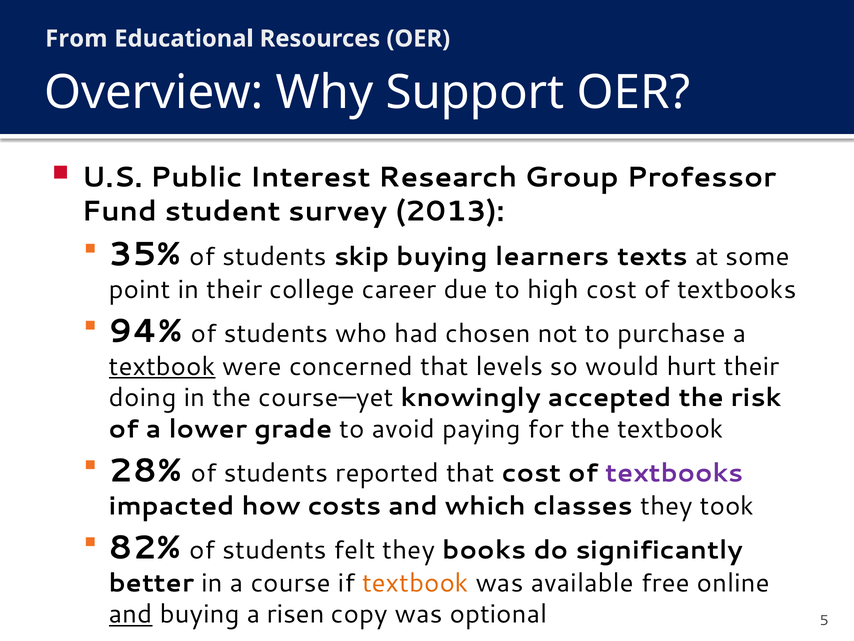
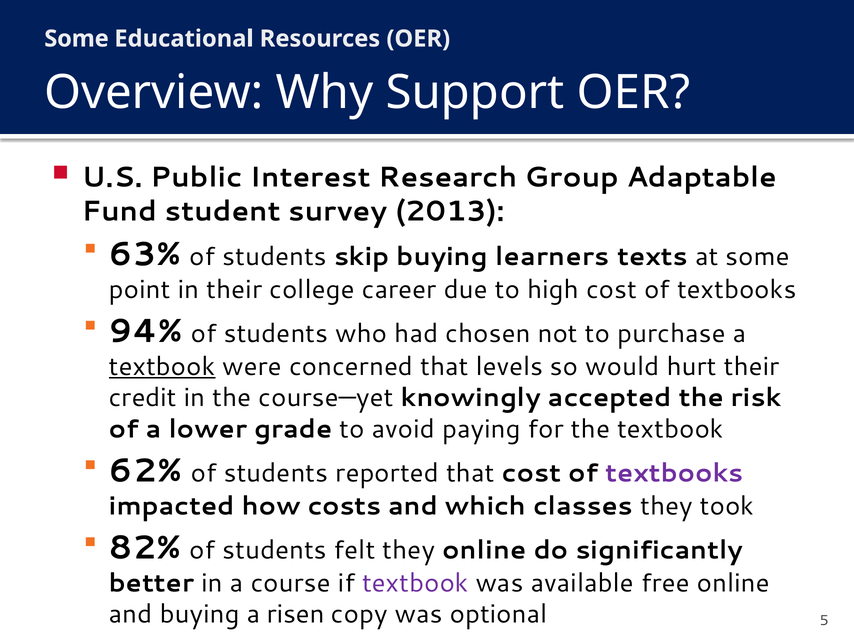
From: From -> Some (77, 39)
Professor: Professor -> Adaptable (702, 177)
35%: 35% -> 63% (145, 254)
doing: doing -> credit (143, 398)
28%: 28% -> 62% (145, 471)
they books: books -> online (484, 550)
textbook colour: orange -> purple (415, 583)
and underline: present -> none (131, 614)
